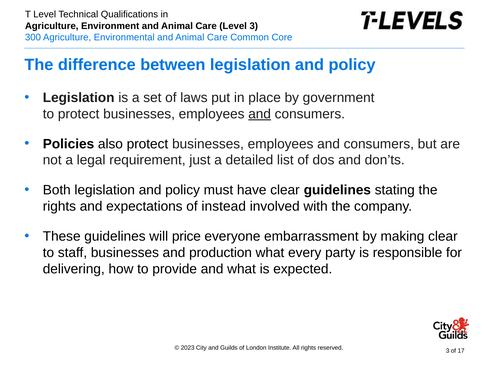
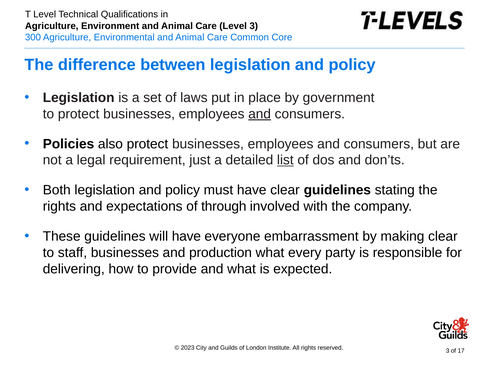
list underline: none -> present (285, 160)
instead: instead -> through (224, 206)
will price: price -> have (186, 236)
